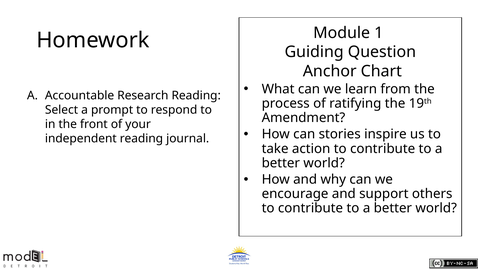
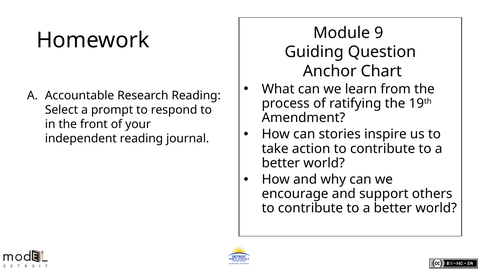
1: 1 -> 9 (379, 33)
